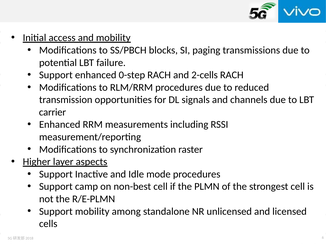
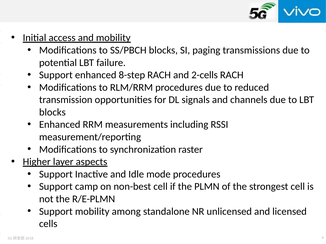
0-step: 0-step -> 8-step (132, 75)
carrier: carrier -> blocks (52, 112)
